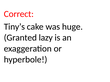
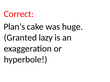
Tiny’s: Tiny’s -> Plan’s (14, 27)
